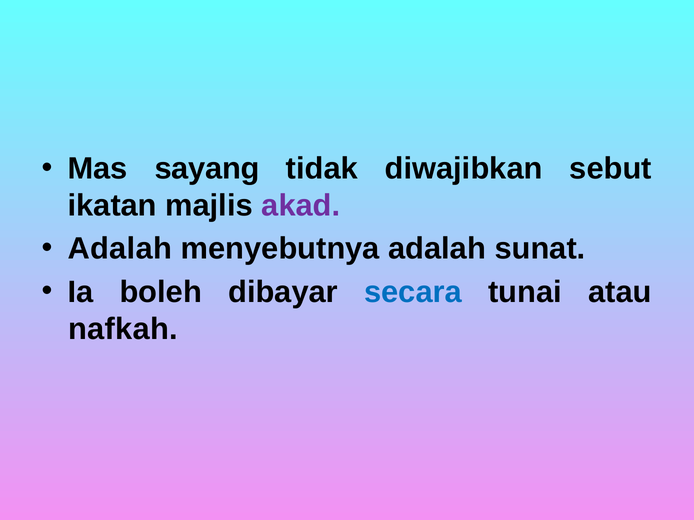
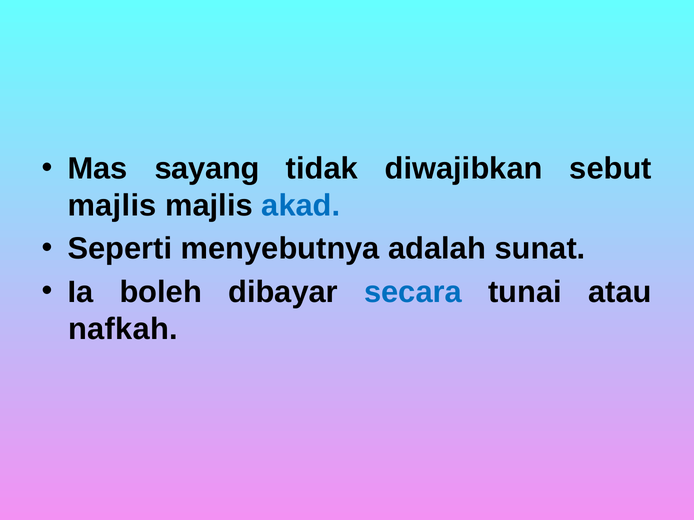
ikatan: ikatan -> majlis (112, 206)
akad colour: purple -> blue (301, 206)
Adalah: Adalah -> Seperti (120, 249)
